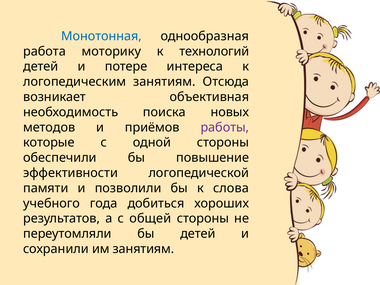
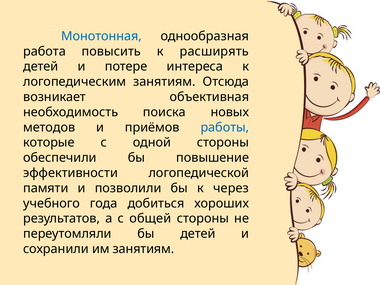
моторику: моторику -> повысить (111, 51)
технологий: технологий -> расширять (214, 51)
работы colour: purple -> blue (225, 127)
слова: слова -> через (231, 188)
